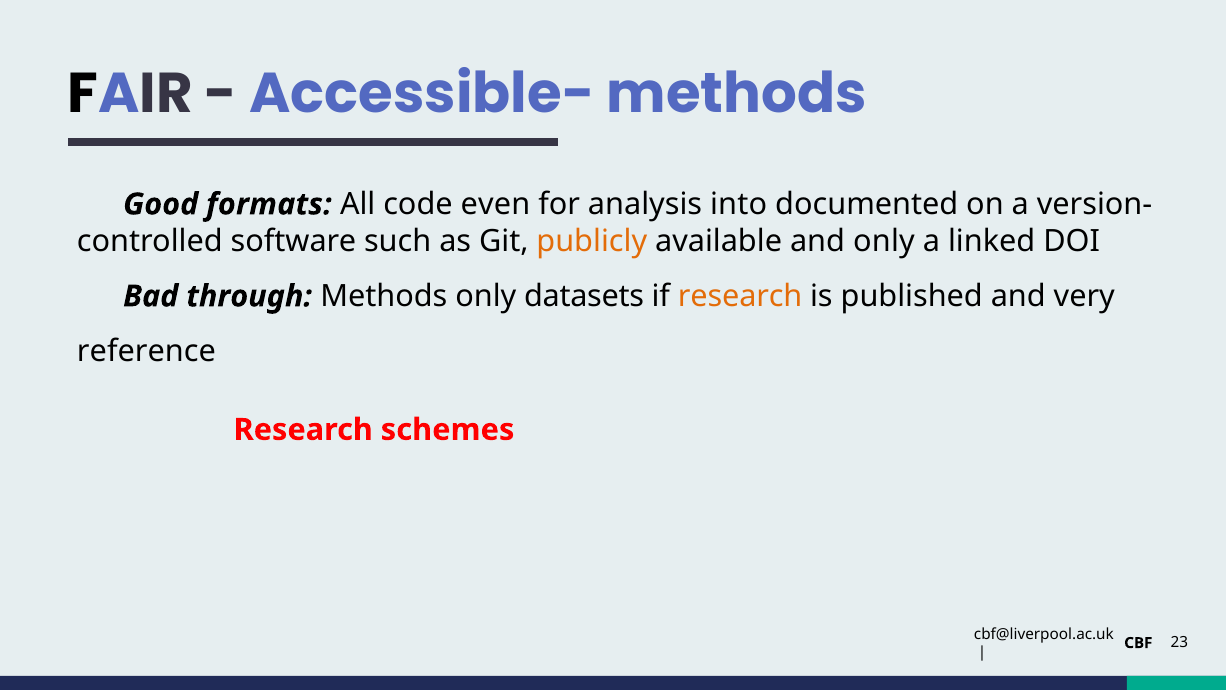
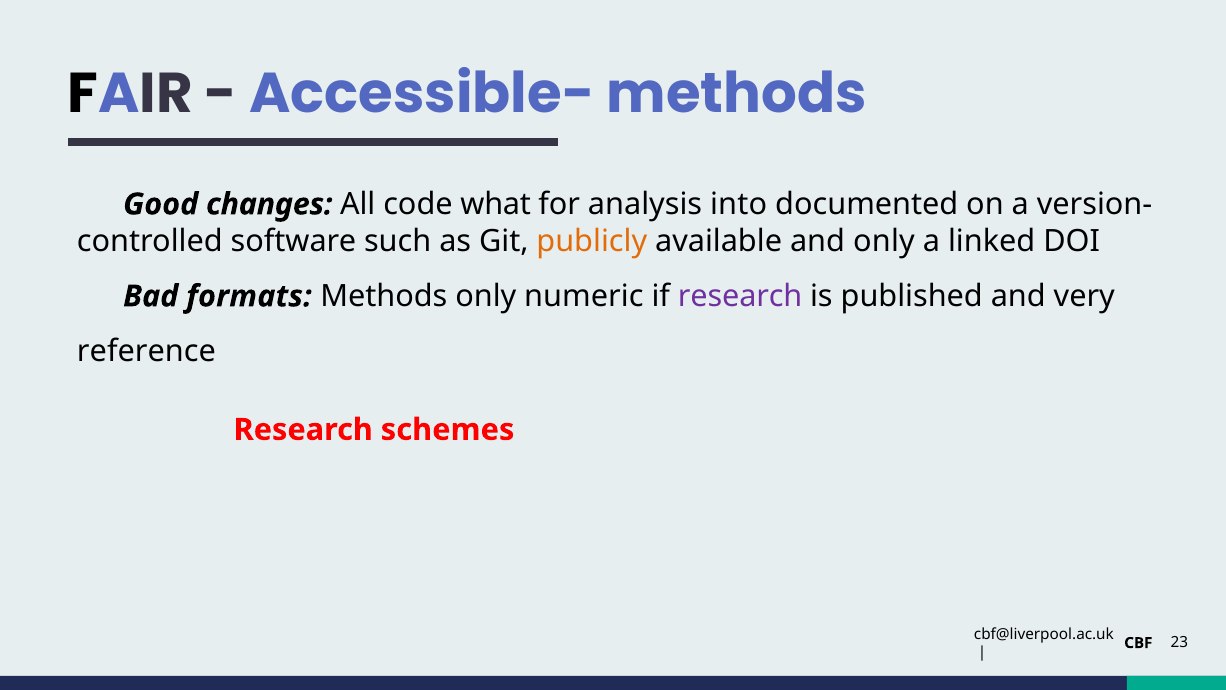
formats: formats -> changes (269, 204)
even: even -> what (496, 204)
through: through -> formats (249, 296)
datasets: datasets -> numeric (584, 296)
research colour: orange -> purple (740, 296)
